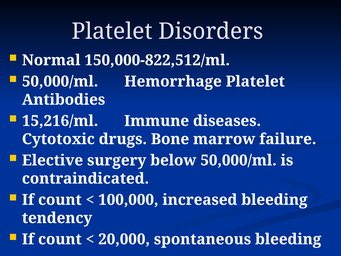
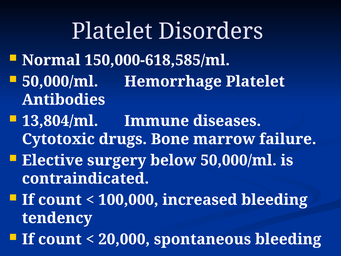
150,000-822,512/ml: 150,000-822,512/ml -> 150,000-618,585/ml (157, 60)
15,216/ml: 15,216/ml -> 13,804/ml (60, 121)
